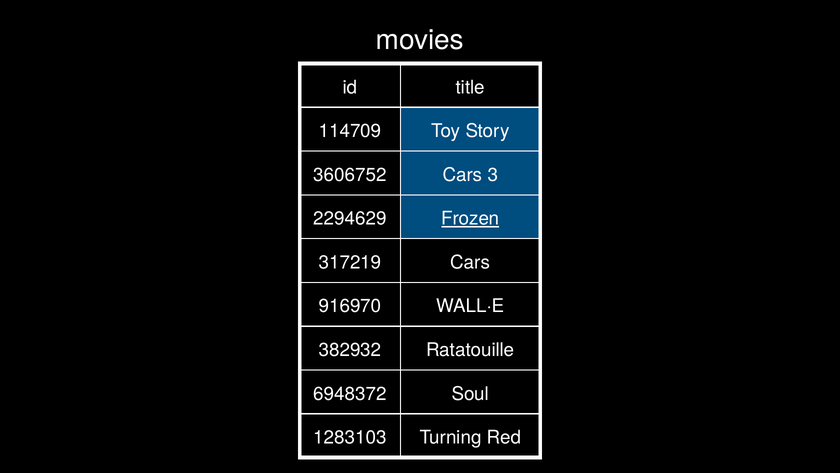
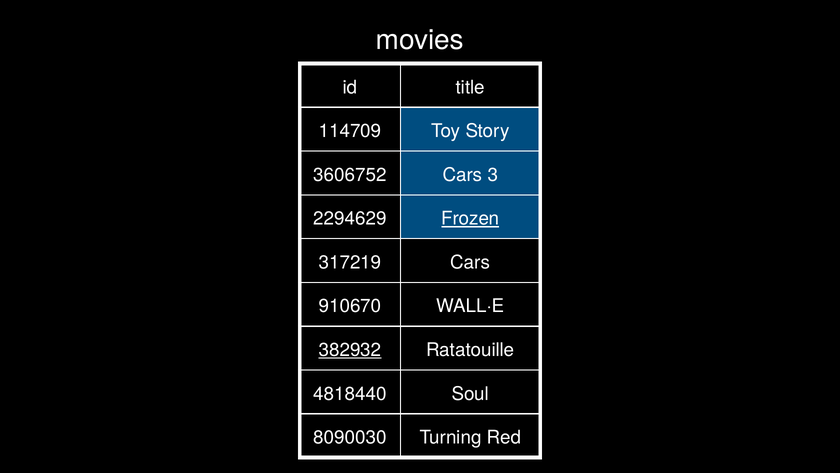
916970: 916970 -> 910670 (350, 306)
382932 underline: none -> present (350, 350)
6948372: 6948372 -> 4818440 (350, 393)
1283103: 1283103 -> 8090030 (350, 437)
